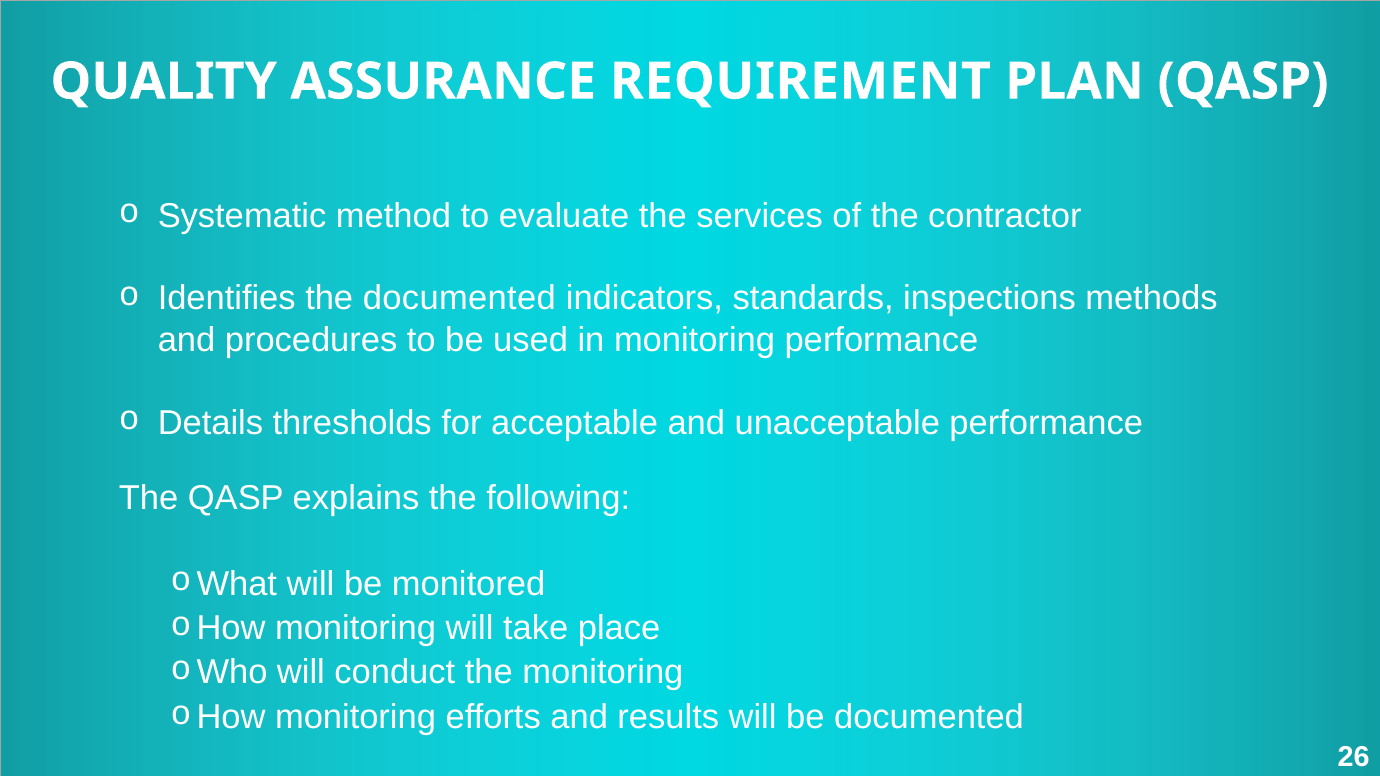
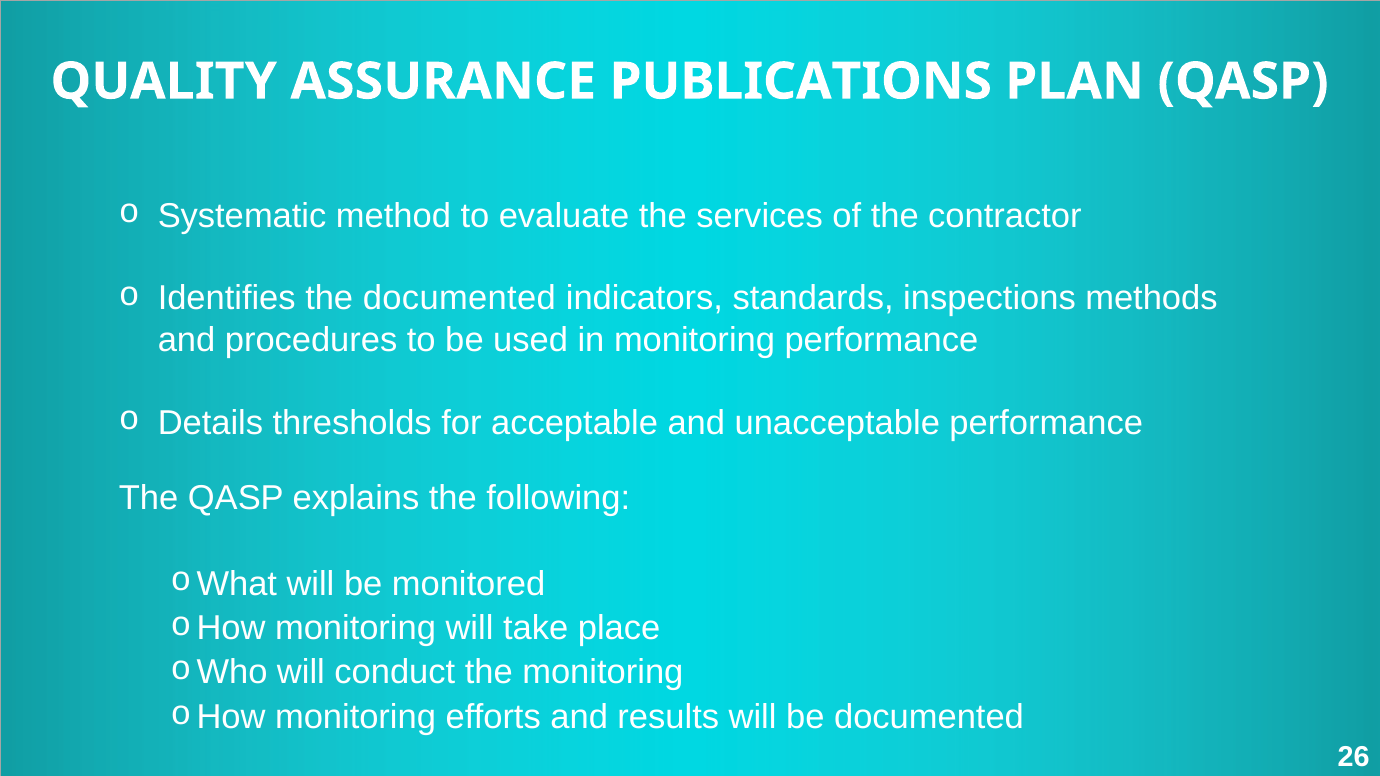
REQUIREMENT: REQUIREMENT -> PUBLICATIONS (801, 82)
